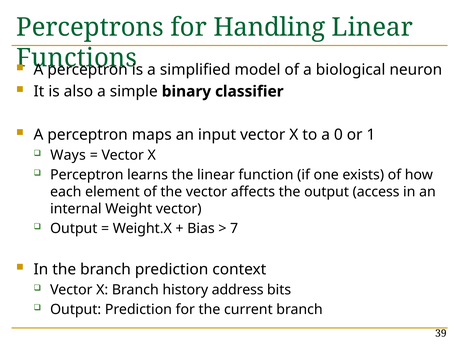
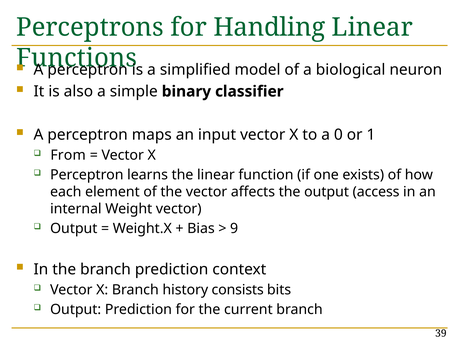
Ways: Ways -> From (68, 155)
7: 7 -> 9 (234, 229)
address: address -> consists (238, 290)
